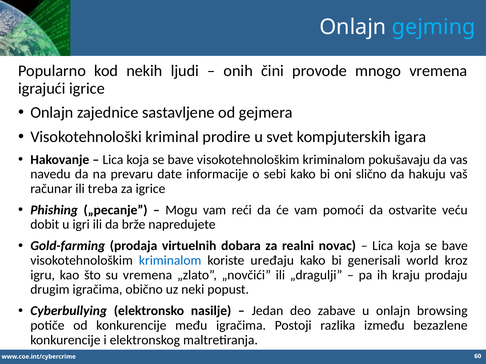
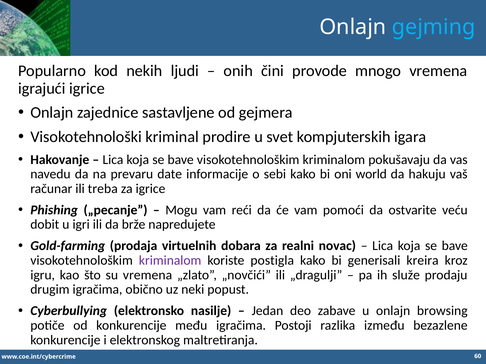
slično: slično -> world (371, 174)
kriminalom colour: blue -> purple (170, 261)
uređaju: uređaju -> postigla (272, 261)
world: world -> kreira (423, 261)
kraju: kraju -> služe (406, 275)
